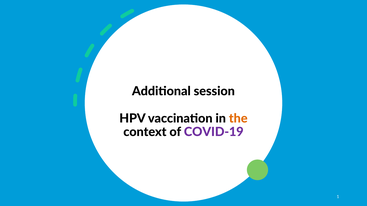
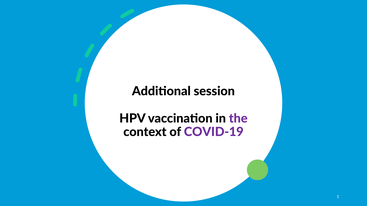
the colour: orange -> purple (238, 119)
